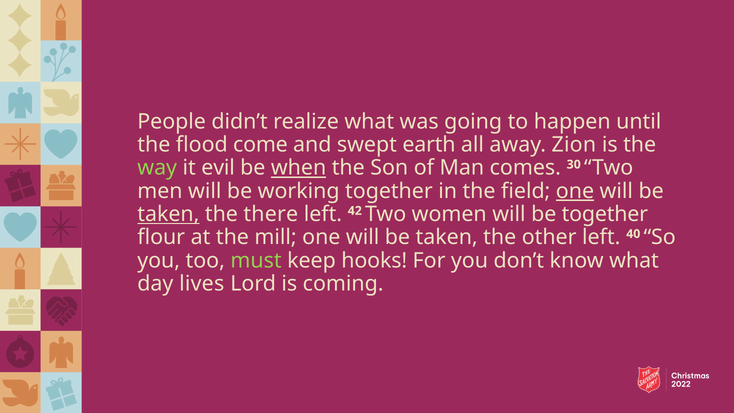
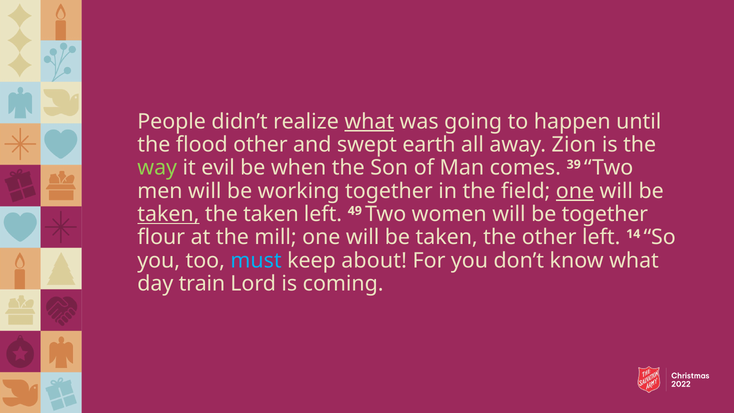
what underline: none -> present (369, 122)
flood come: come -> other (260, 145)
when underline: present -> none (299, 168)
30: 30 -> 39 (574, 164)
the there: there -> taken (271, 214)
42: 42 -> 49 (355, 211)
40: 40 -> 14 (633, 234)
must colour: light green -> light blue (256, 260)
hooks: hooks -> about (374, 260)
lives: lives -> train (202, 284)
